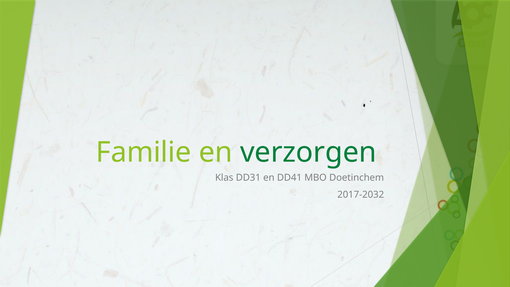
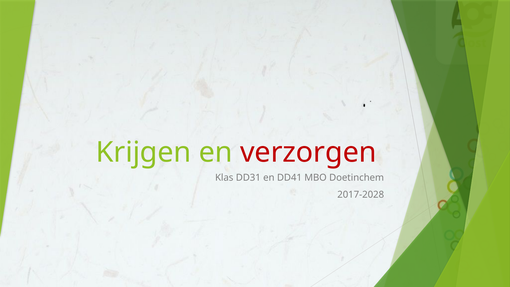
Familie: Familie -> Krijgen (144, 152)
verzorgen colour: green -> red (308, 152)
2017-2032: 2017-2032 -> 2017-2028 (361, 195)
